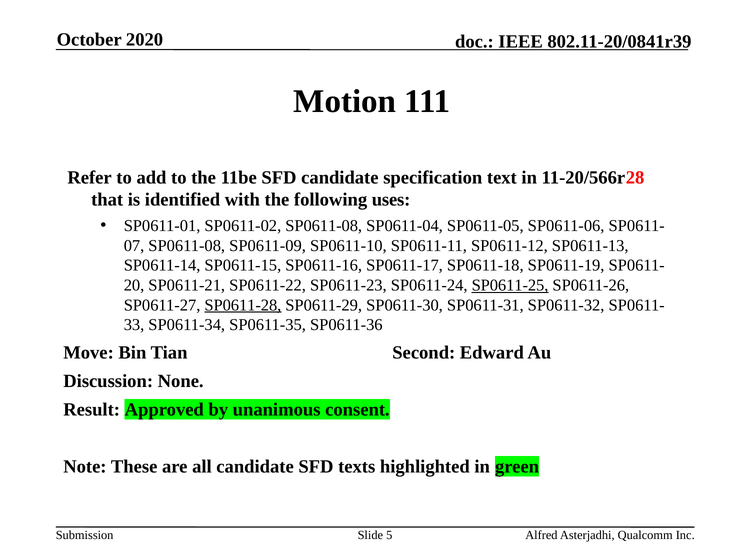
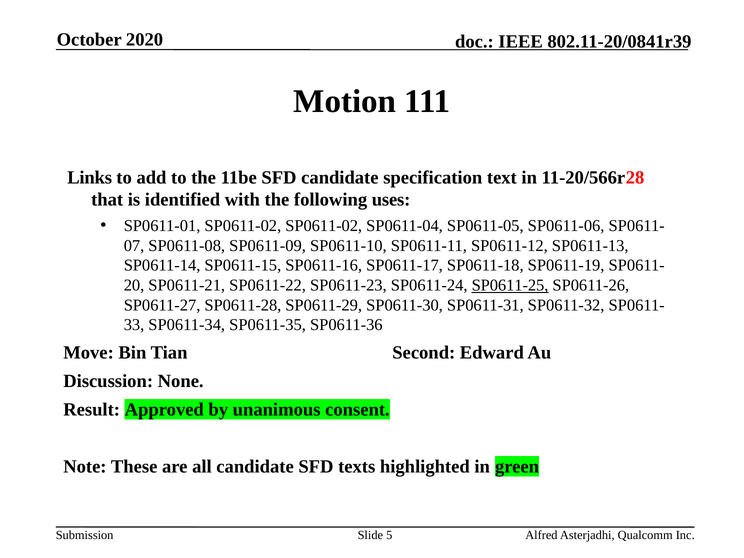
Refer: Refer -> Links (90, 177)
SP0611-02 SP0611-08: SP0611-08 -> SP0611-02 (324, 226)
SP0611-28 underline: present -> none (243, 305)
